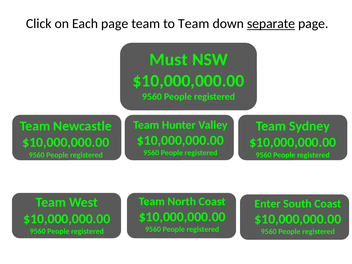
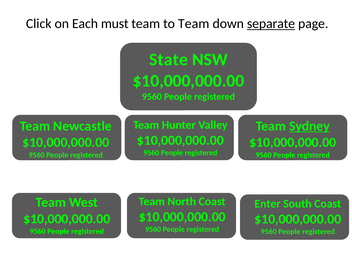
Each page: page -> must (115, 24)
Must: Must -> State (169, 60)
Sydney underline: none -> present (309, 126)
